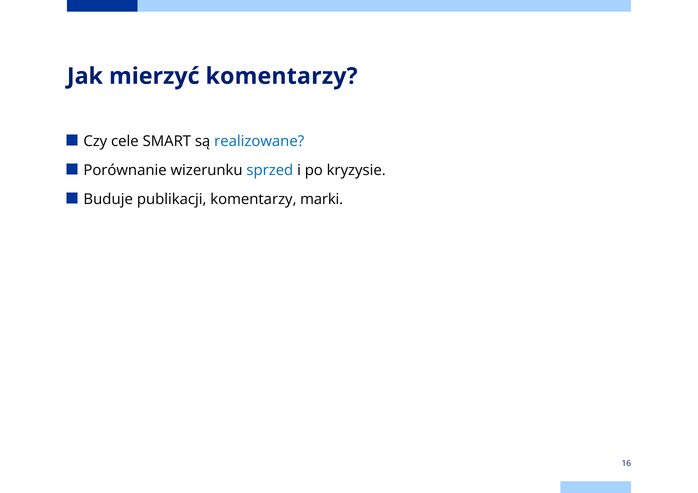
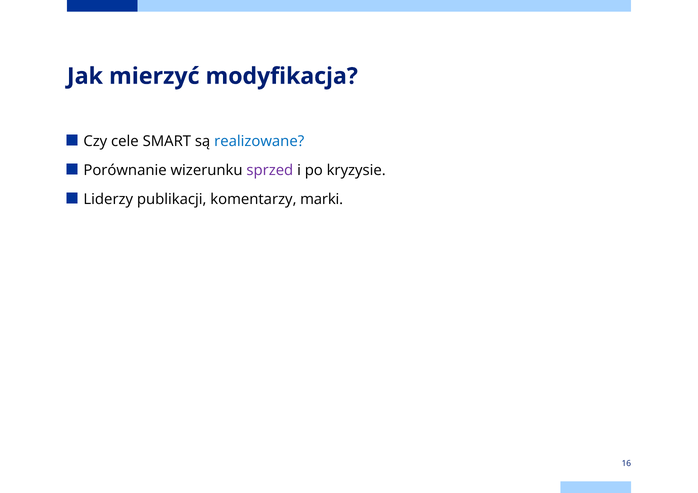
mierzyć komentarzy: komentarzy -> modyfikacja (282, 76)
sprzed colour: blue -> purple (270, 170)
Buduje: Buduje -> Liderzy (108, 199)
